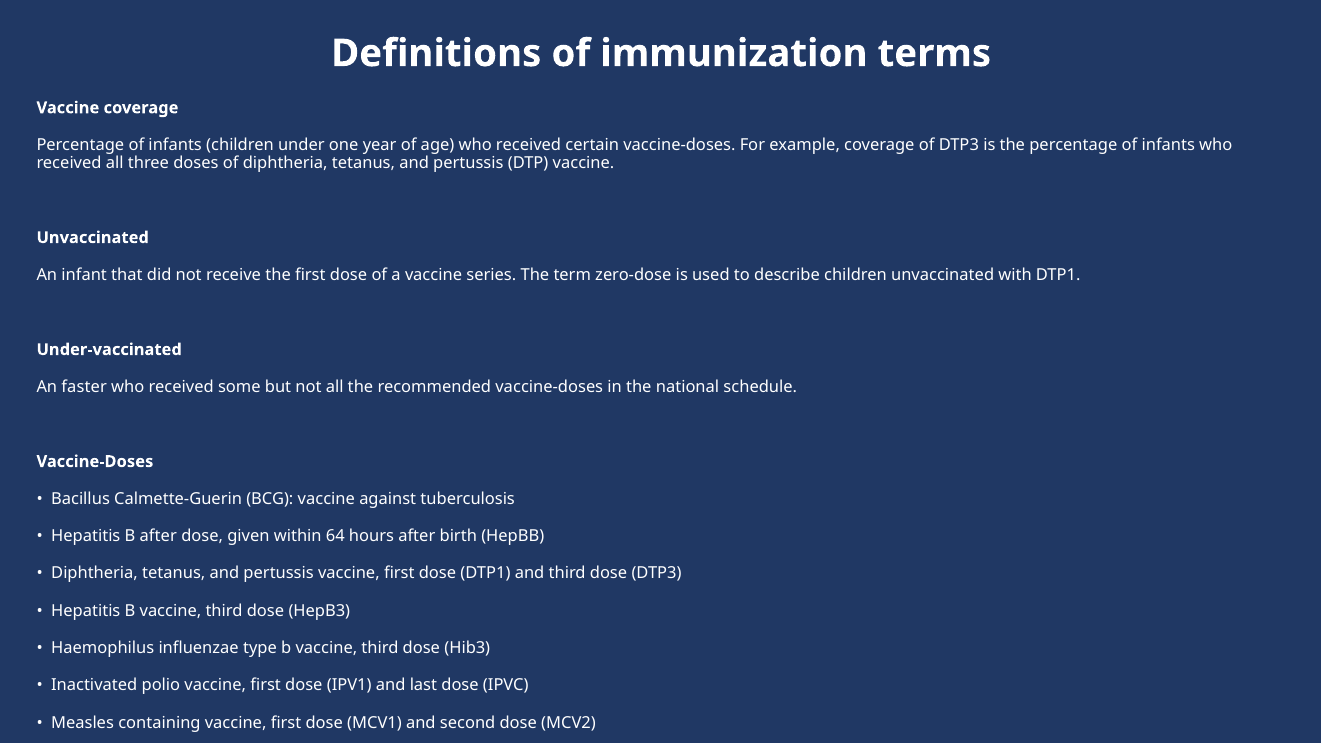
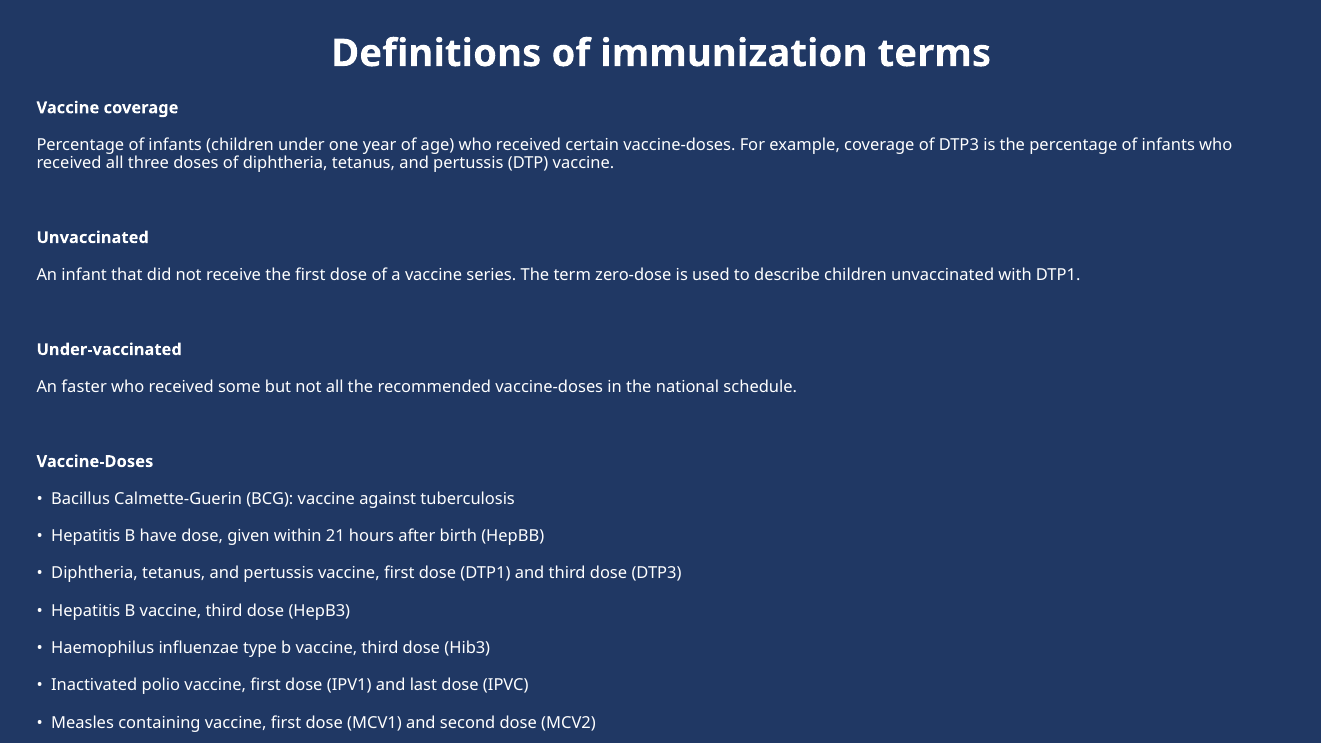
B after: after -> have (158, 536)
64: 64 -> 21 (335, 536)
